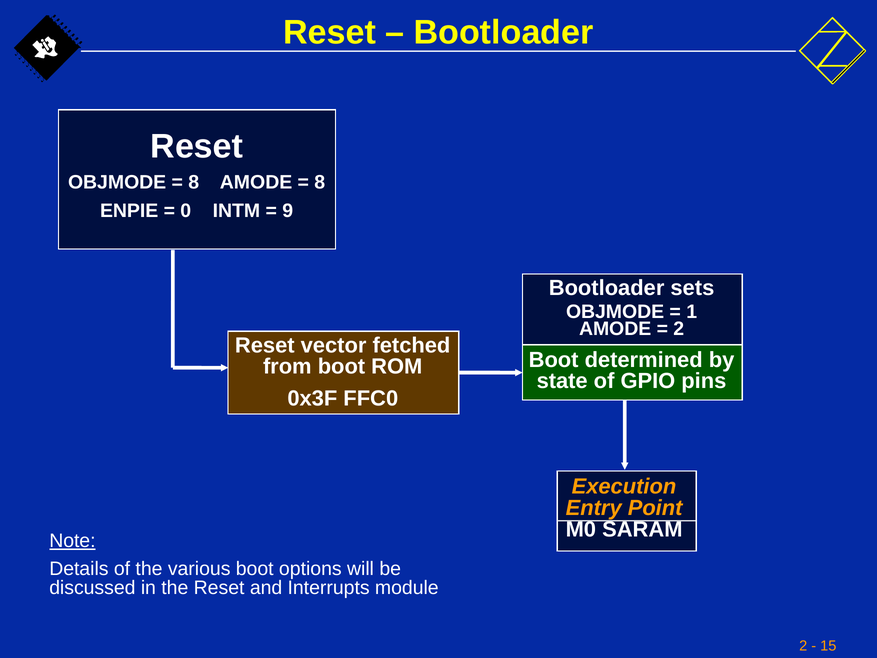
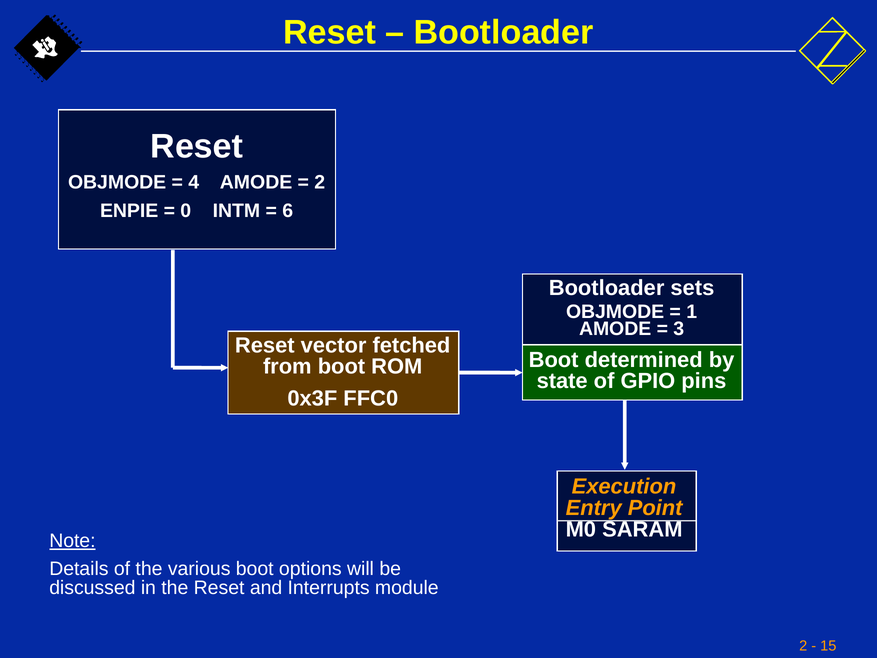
8: 8 -> 4 (194, 182)
8: 8 -> 2 (320, 182)
9: 9 -> 6 (288, 211)
2: 2 -> 3 (679, 329)
